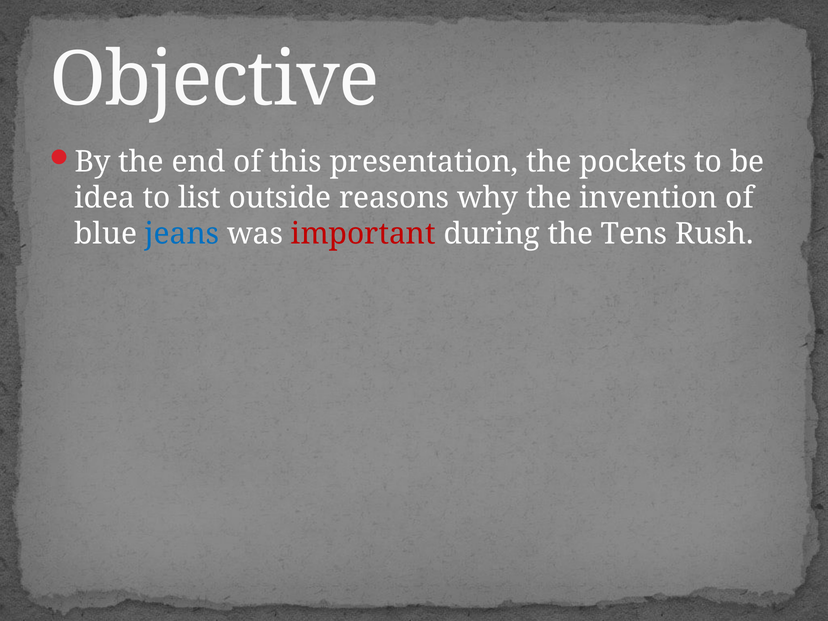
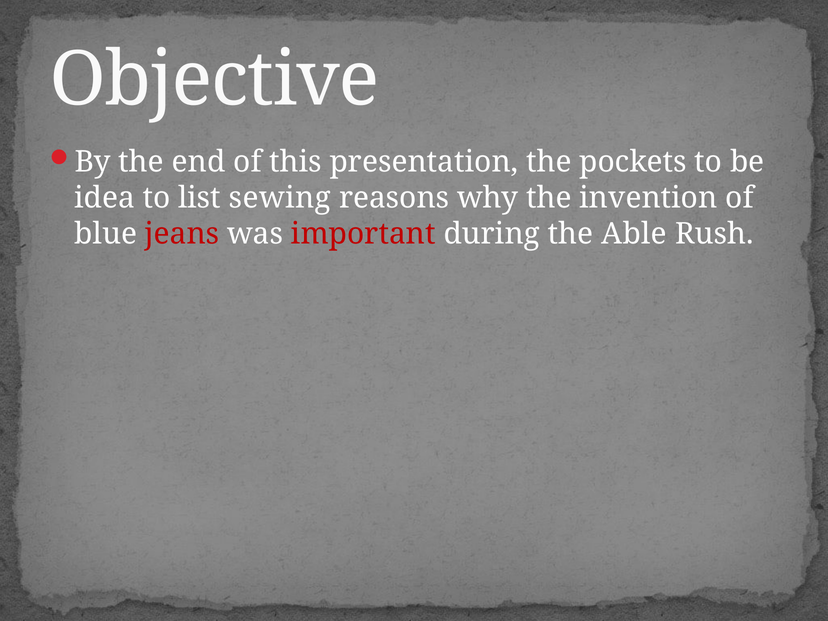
outside: outside -> sewing (280, 198)
jeans colour: blue -> red (182, 234)
Tens: Tens -> Able (634, 234)
